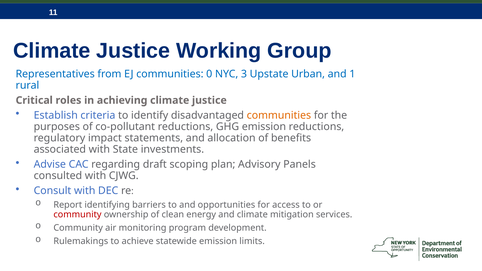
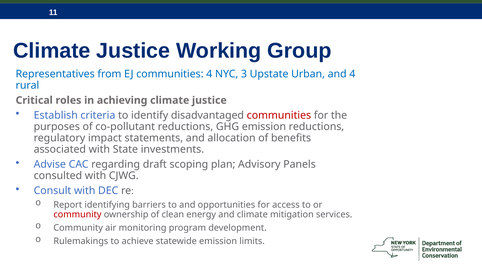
communities 0: 0 -> 4 (209, 74)
and 1: 1 -> 4 (352, 74)
communities colour: orange -> red (279, 115)
